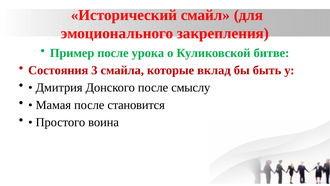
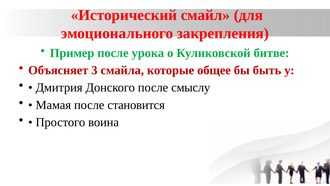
Состояния: Состояния -> Объясняет (58, 70)
вклад: вклад -> общее (214, 70)
